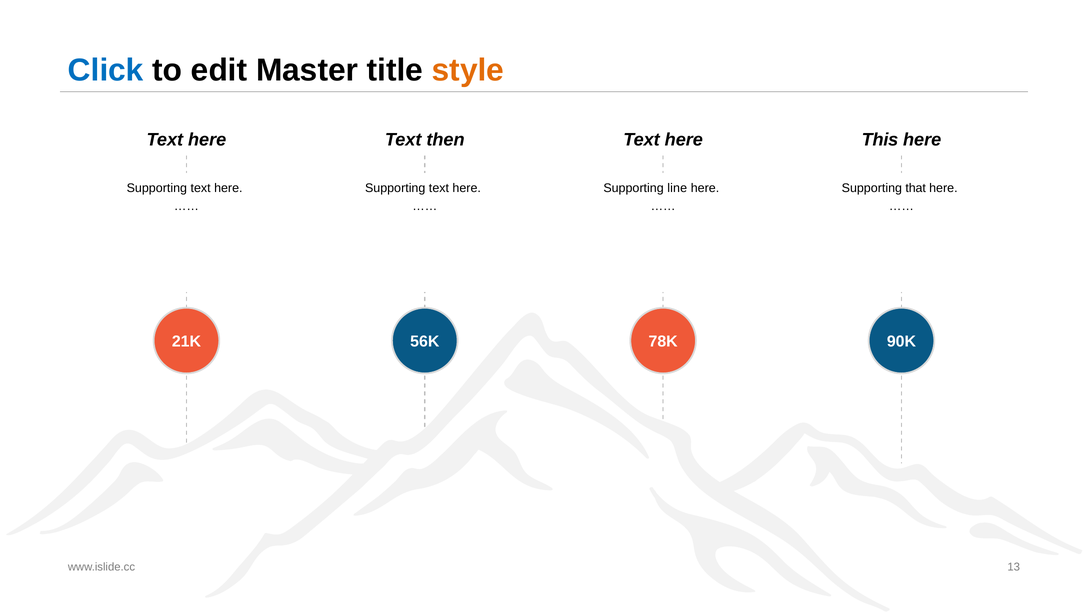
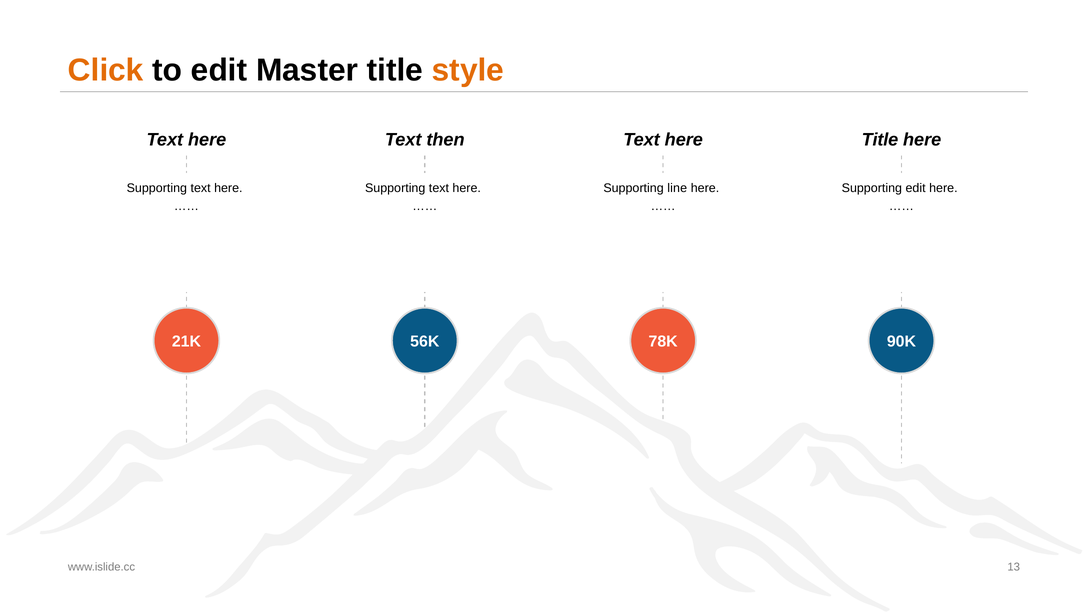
Click colour: blue -> orange (106, 70)
This: This -> Title (880, 140)
Supporting that: that -> edit (916, 188)
